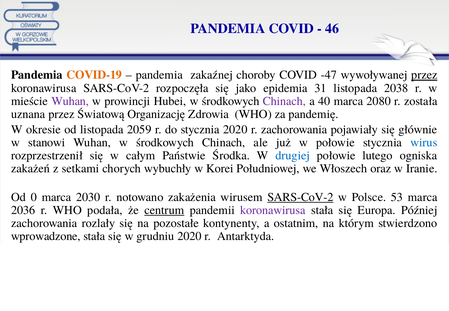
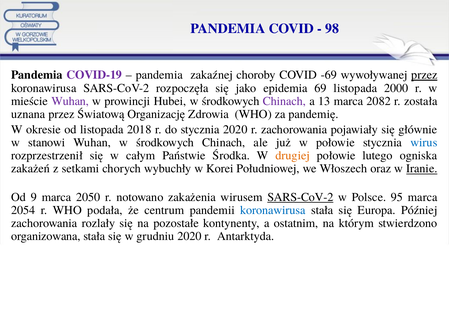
46: 46 -> 98 (332, 28)
COVID-19 colour: orange -> purple (94, 75)
-47: -47 -> -69 (329, 75)
31: 31 -> 69 (321, 88)
2038: 2038 -> 2000 (396, 88)
40: 40 -> 13 (324, 101)
2080: 2080 -> 2082 (379, 101)
2059: 2059 -> 2018 (139, 129)
drugiej colour: blue -> orange (293, 156)
Iranie underline: none -> present (422, 169)
0: 0 -> 9 (34, 197)
2030: 2030 -> 2050 (88, 197)
53: 53 -> 95 (397, 197)
2036: 2036 -> 2054 (23, 210)
centrum underline: present -> none (164, 210)
koronawirusa colour: purple -> blue (273, 210)
wprowadzone: wprowadzone -> organizowana (46, 236)
